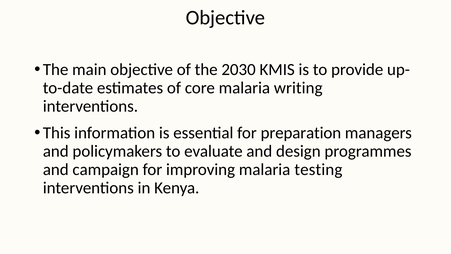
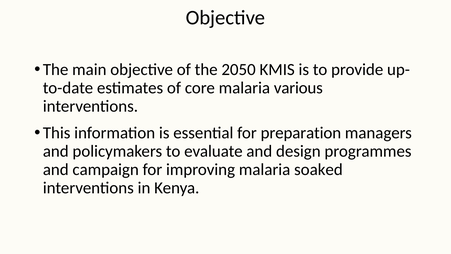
2030: 2030 -> 2050 (239, 70)
writing: writing -> various (298, 88)
testing: testing -> soaked (318, 169)
